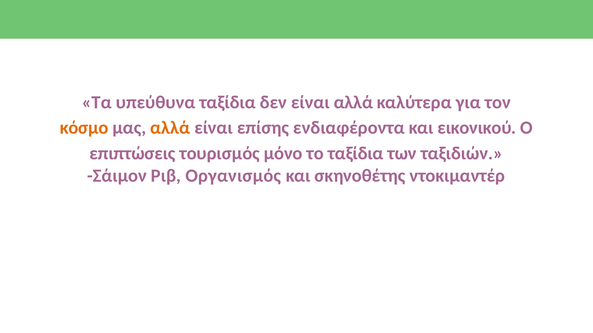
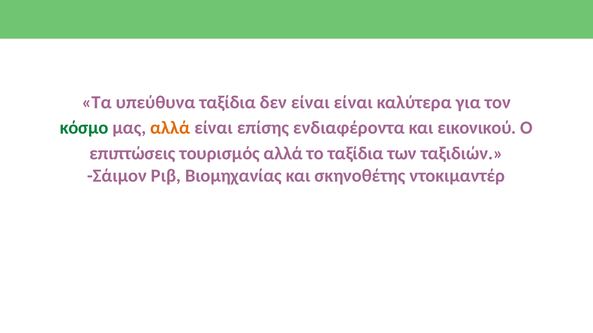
είναι αλλά: αλλά -> είναι (353, 102)
κόσμο colour: orange -> green (84, 128)
τουρισμός μόνο: μόνο -> αλλά (283, 154)
Οργανισμός: Οργανισμός -> Βιομηχανίας (233, 176)
